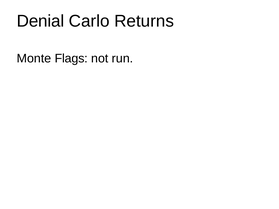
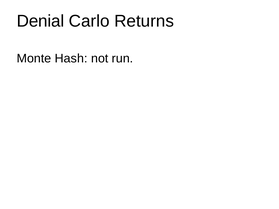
Flags: Flags -> Hash (71, 59)
